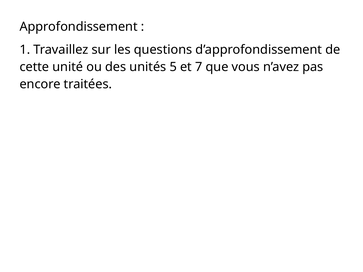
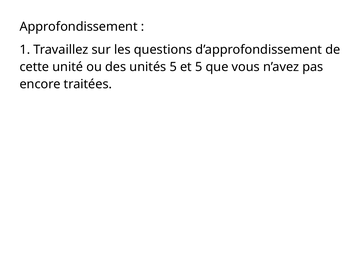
et 7: 7 -> 5 (199, 67)
